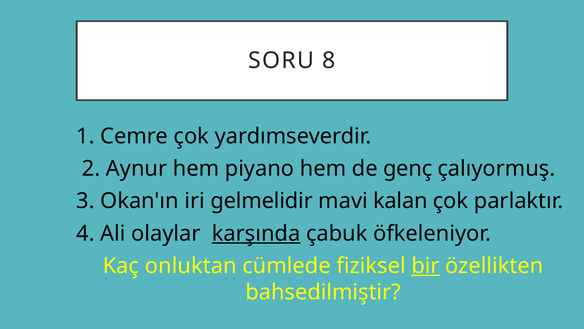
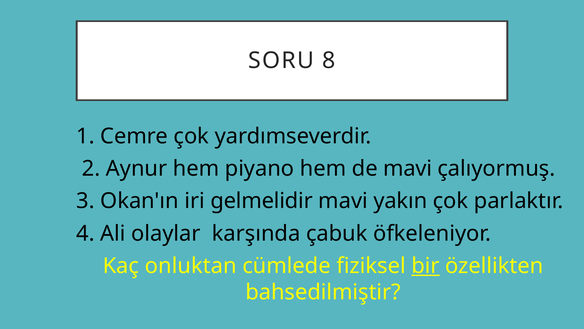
de genç: genç -> mavi (408, 168)
kalan: kalan -> yakın (400, 201)
karşında underline: present -> none (256, 233)
